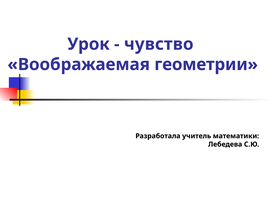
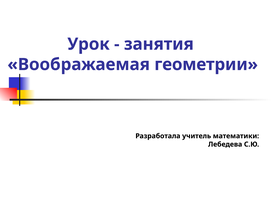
чувство: чувство -> занятия (159, 44)
